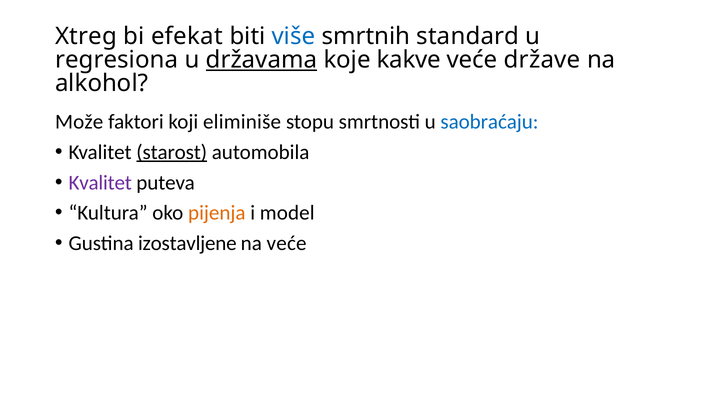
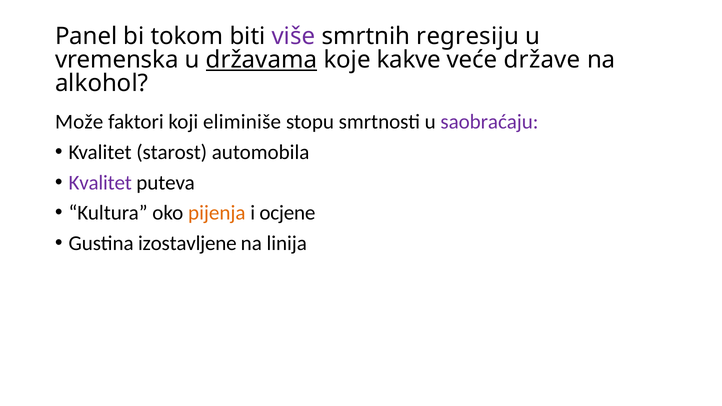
Xtreg: Xtreg -> Panel (86, 37)
efekat: efekat -> tokom (187, 37)
više colour: blue -> purple (294, 37)
standard: standard -> regresiju (468, 37)
regresiona: regresiona -> vremenska (117, 60)
saobraćaju colour: blue -> purple (489, 122)
starost underline: present -> none (172, 152)
model: model -> ocjene (287, 213)
na veće: veće -> linija (287, 243)
